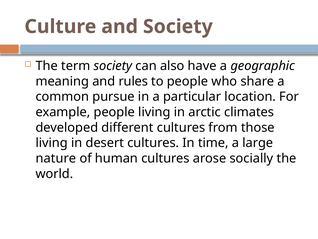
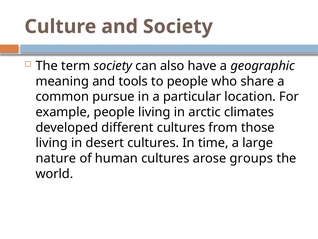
rules: rules -> tools (133, 81)
socially: socially -> groups (251, 158)
